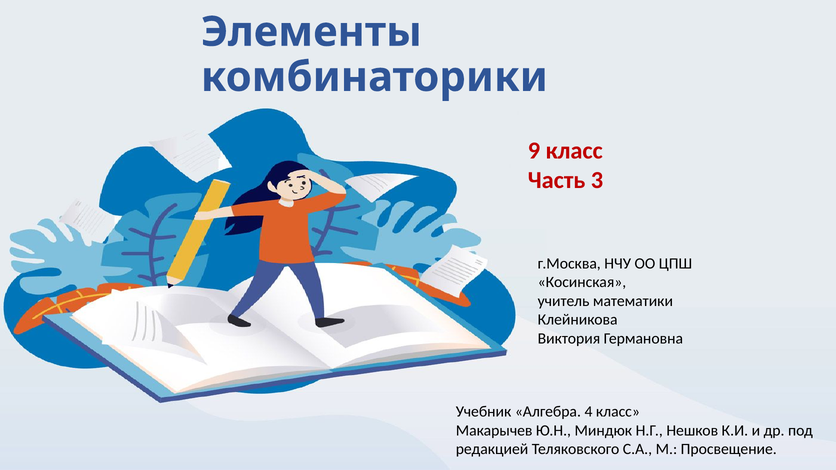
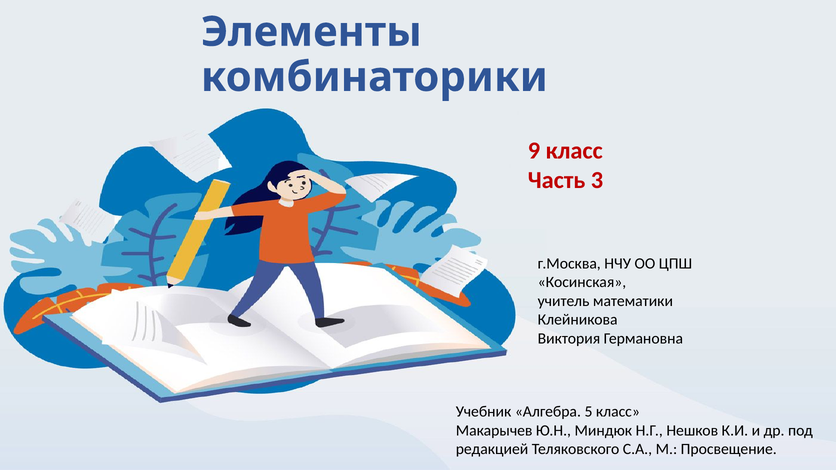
4: 4 -> 5 (588, 412)
